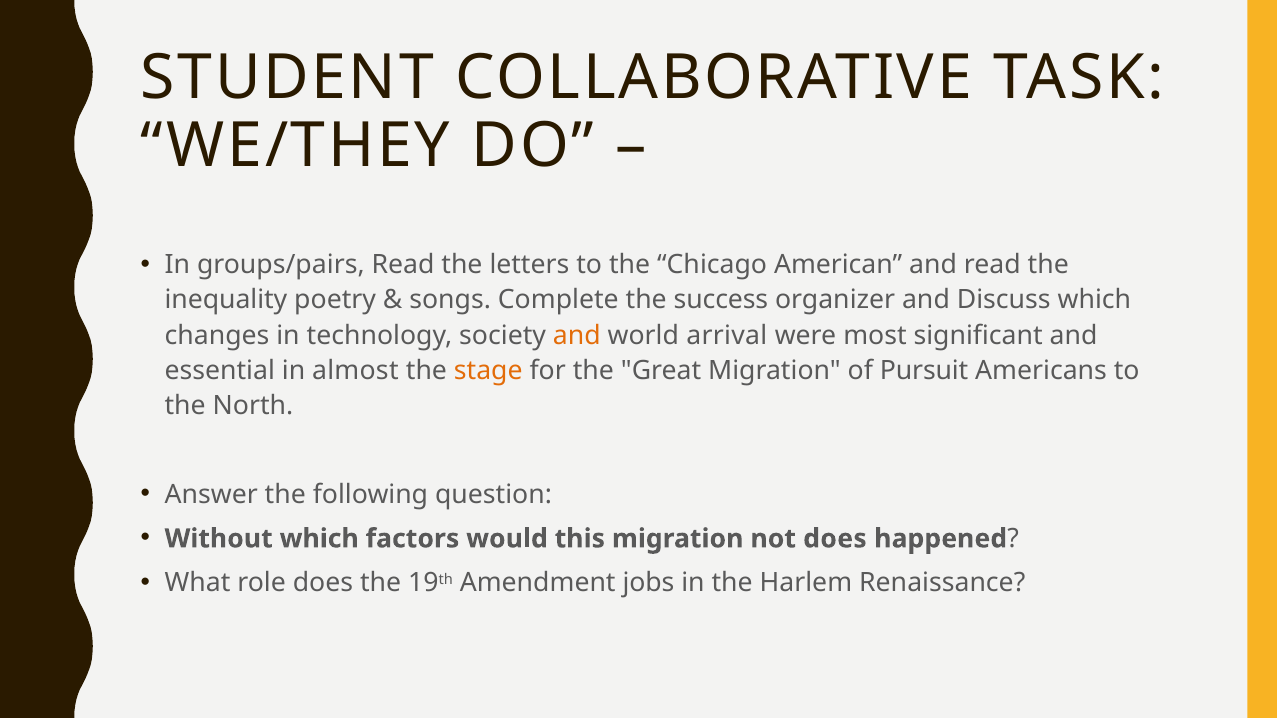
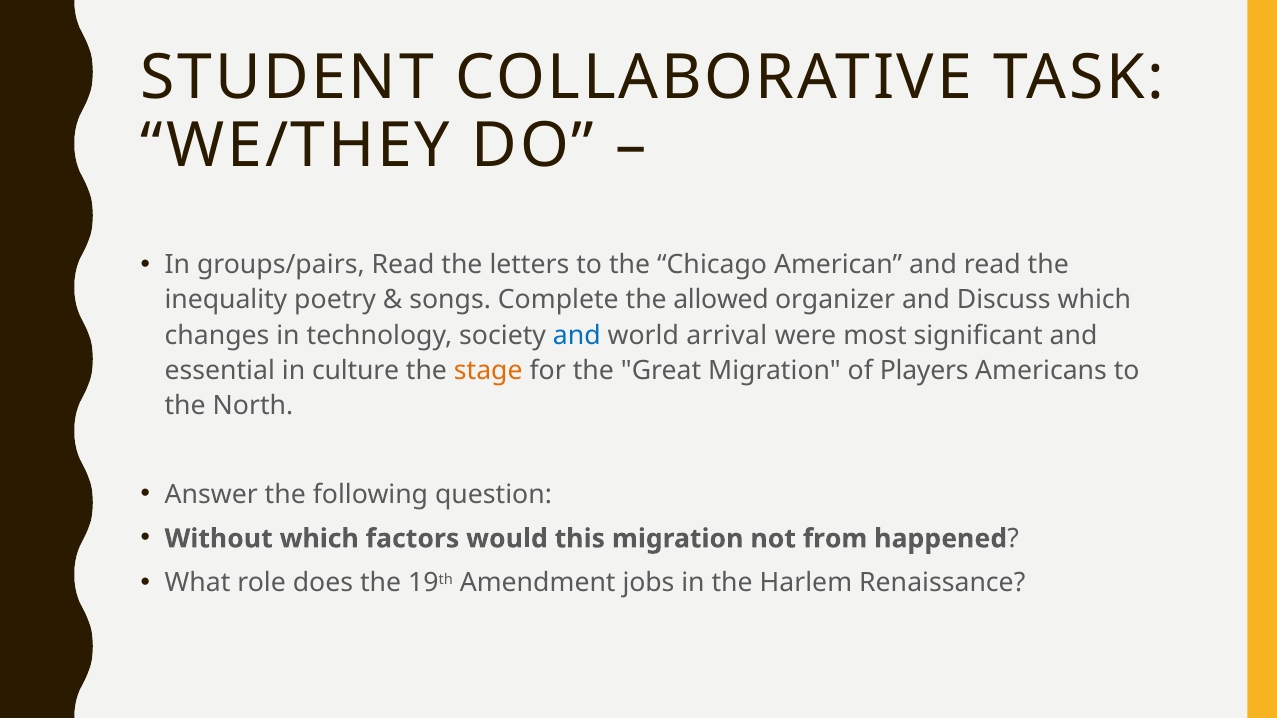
success: success -> allowed (721, 300)
and colour: orange -> blue (577, 335)
almost: almost -> culture (356, 371)
Pursuit: Pursuit -> Players (924, 371)
not does: does -> from (835, 539)
